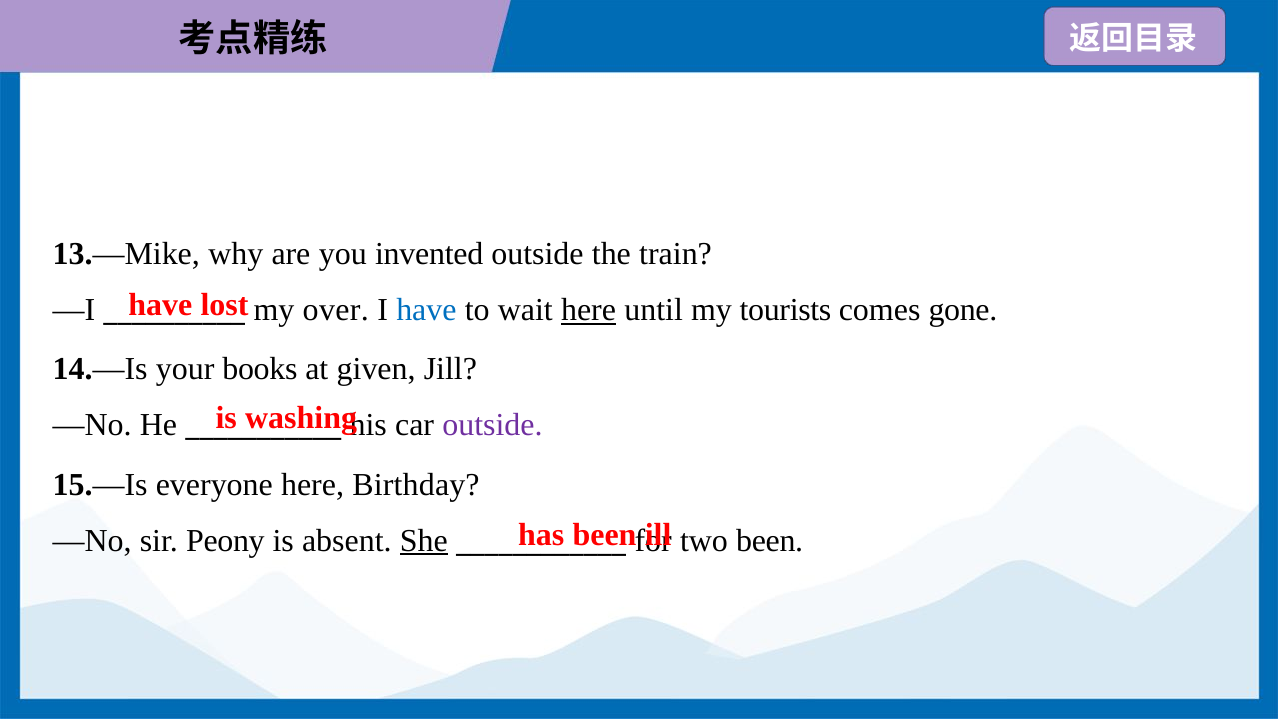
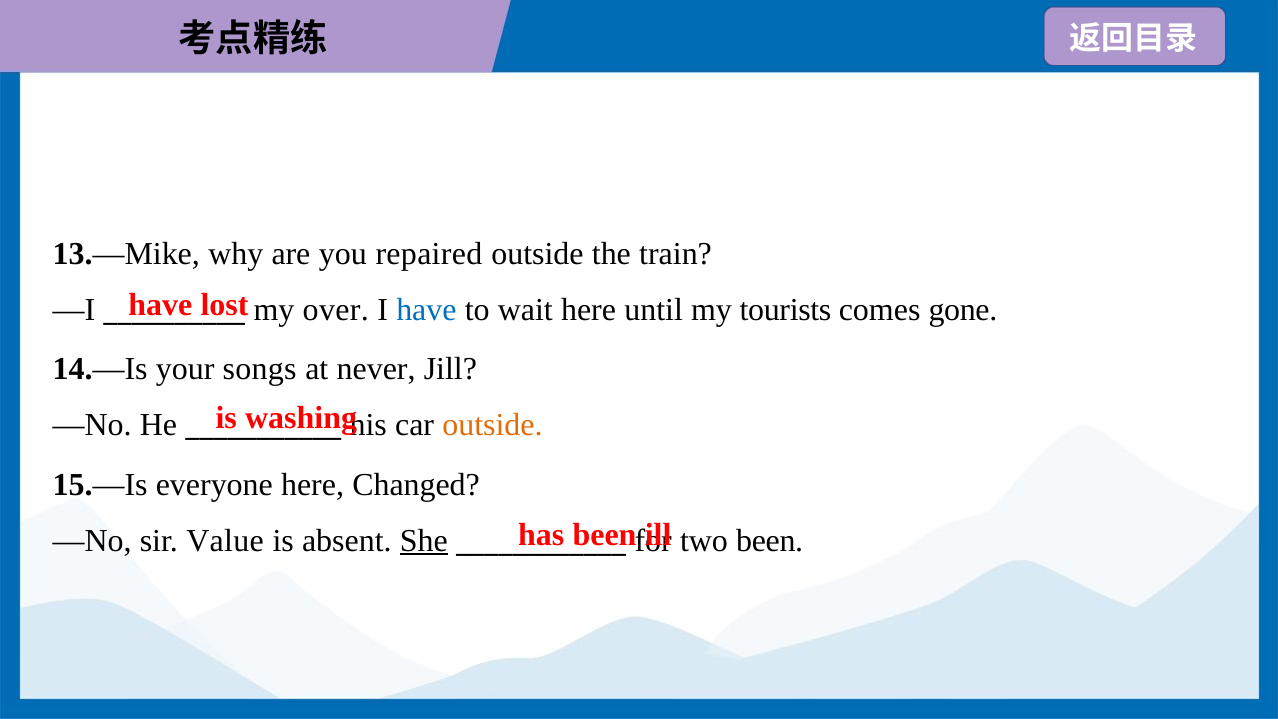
invented: invented -> repaired (429, 254)
here underline: present -> none (589, 310)
books: books -> songs (260, 369)
given: given -> never (376, 369)
outside colour: purple -> orange (493, 425)
Birthday: Birthday -> Changed (416, 485)
Peony: Peony -> Value (225, 540)
